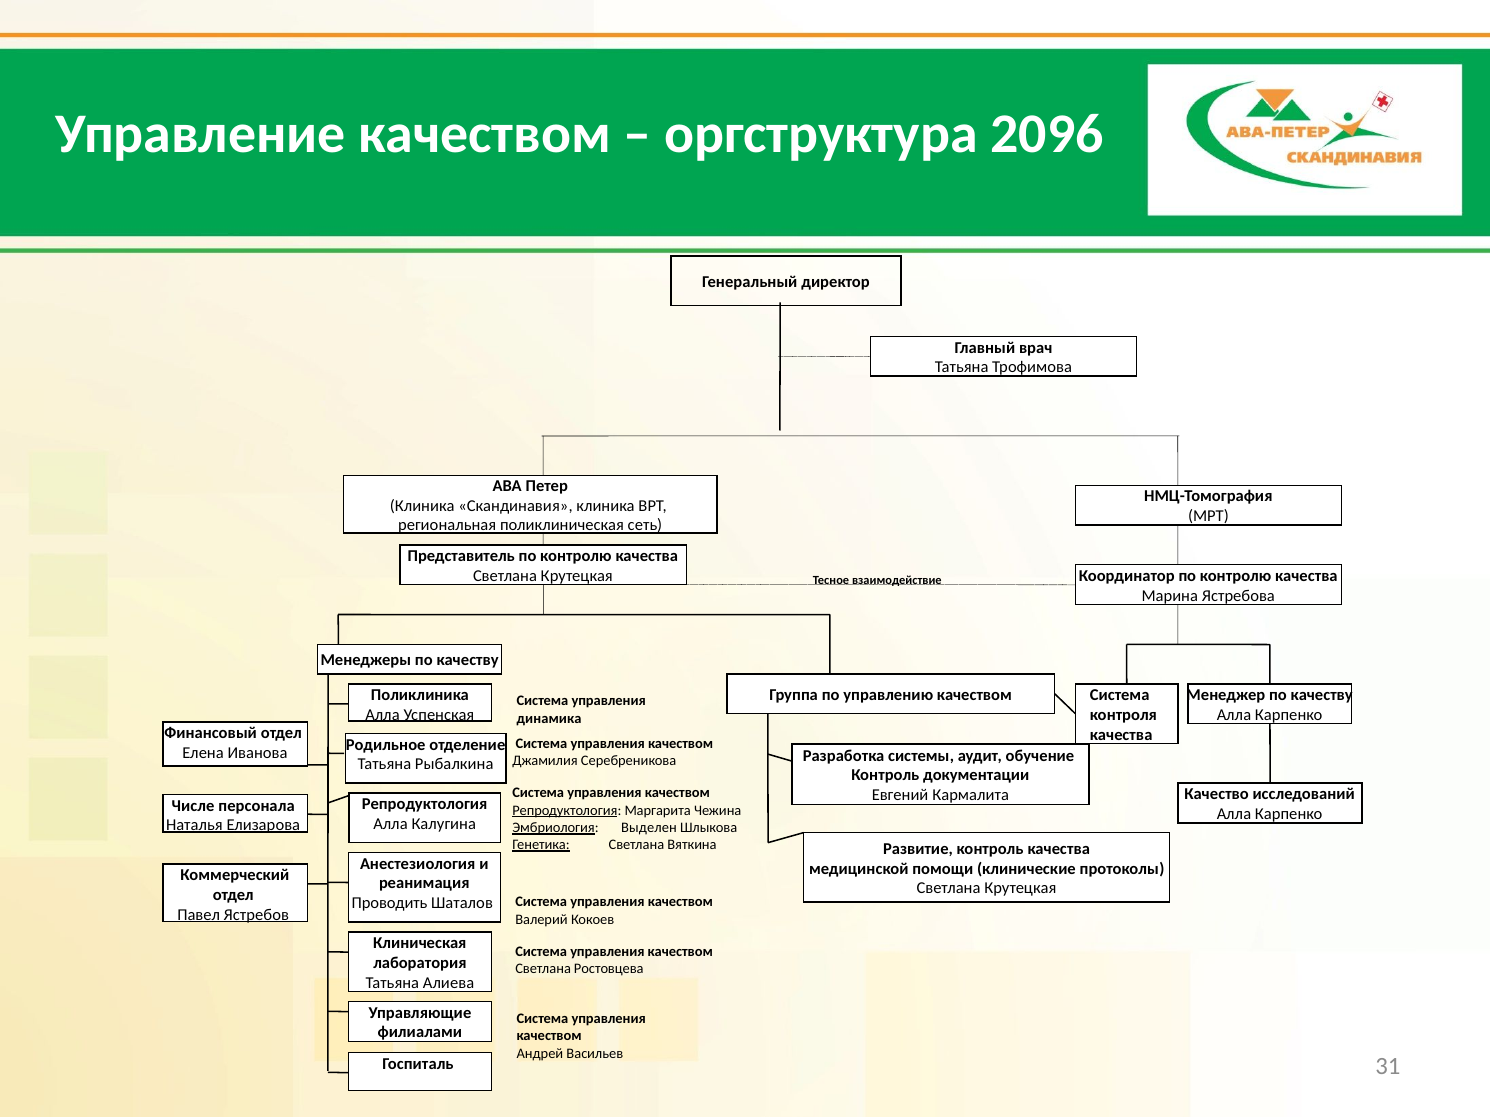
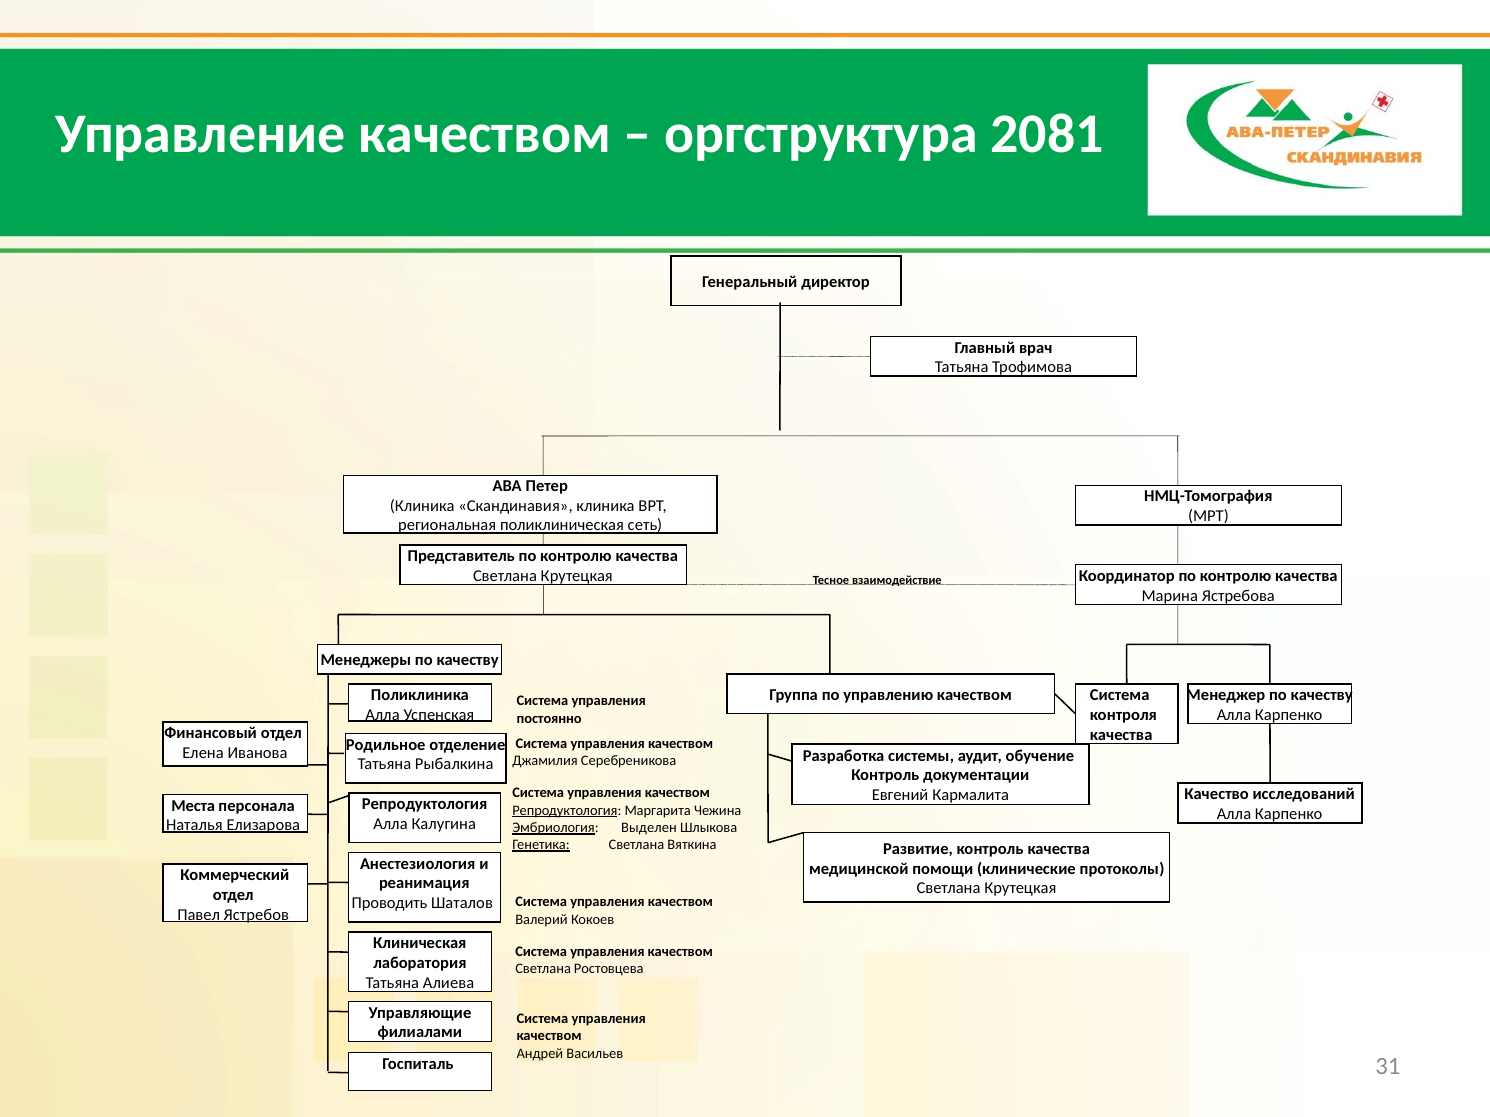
2096: 2096 -> 2081 (1047, 134)
динамика: динамика -> постоянно (549, 719)
Числе: Числе -> Места (193, 806)
